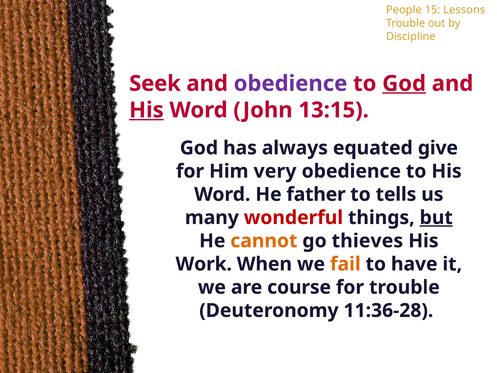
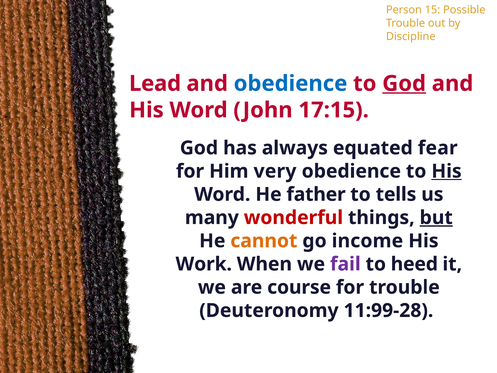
People: People -> Person (404, 10)
Lessons: Lessons -> Possible (464, 10)
Seek: Seek -> Lead (155, 84)
obedience colour: purple -> blue (291, 84)
His underline: present -> none (146, 110)
13:15: 13:15 -> 17:15 (334, 110)
give: give -> fear (438, 148)
His underline: none -> present (447, 171)
thieves: thieves -> income (367, 241)
fail colour: orange -> purple (345, 264)
have: have -> heed (414, 264)
11:36-28: 11:36-28 -> 11:99-28 (388, 310)
